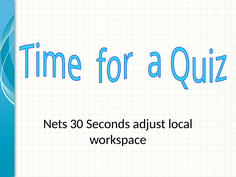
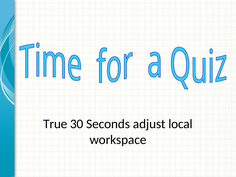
Nets: Nets -> True (55, 124)
